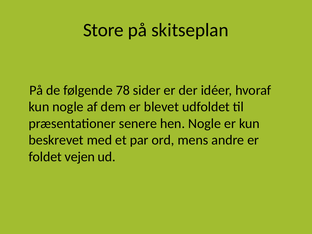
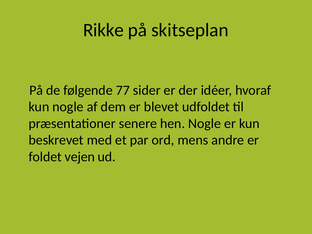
Store: Store -> Rikke (103, 30)
78: 78 -> 77 (123, 90)
